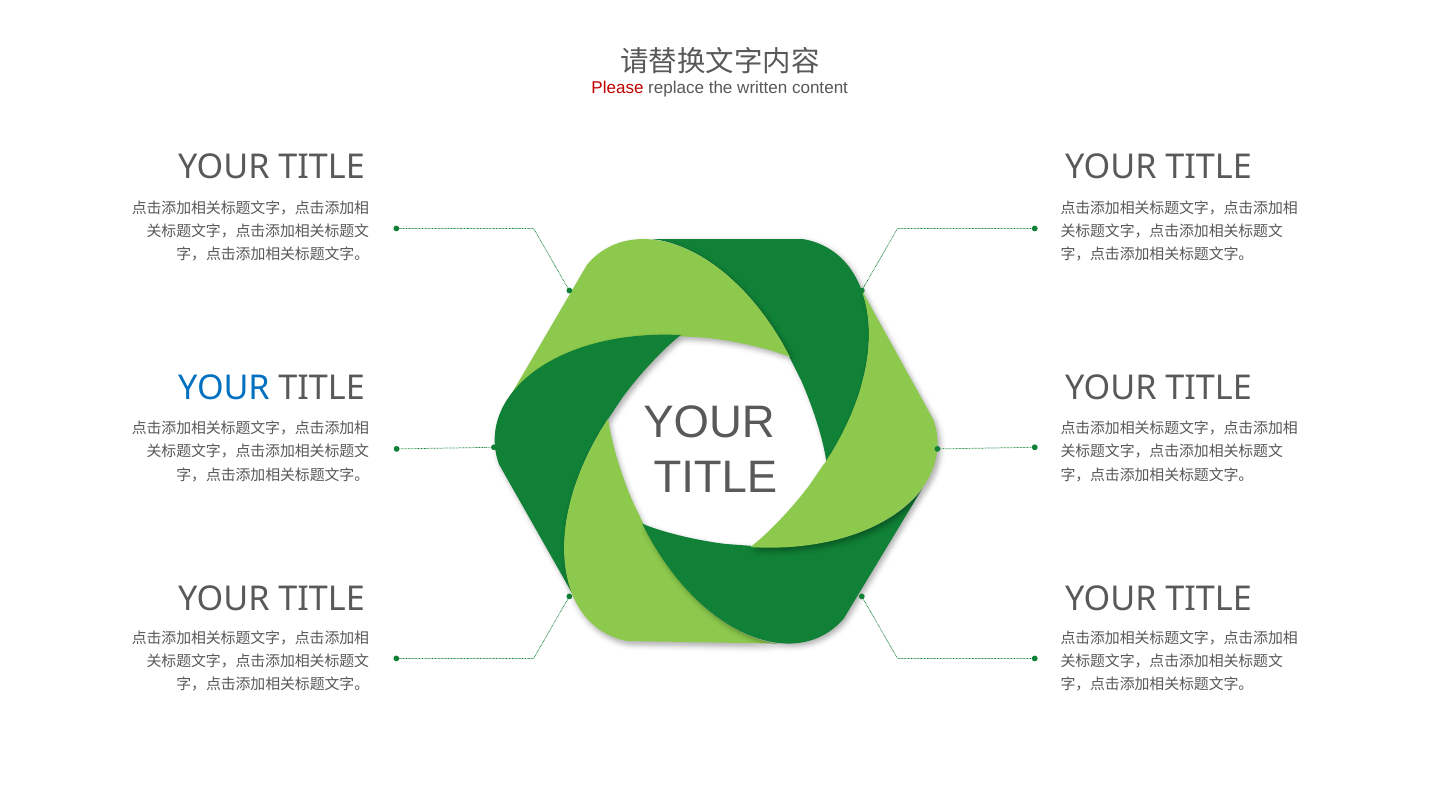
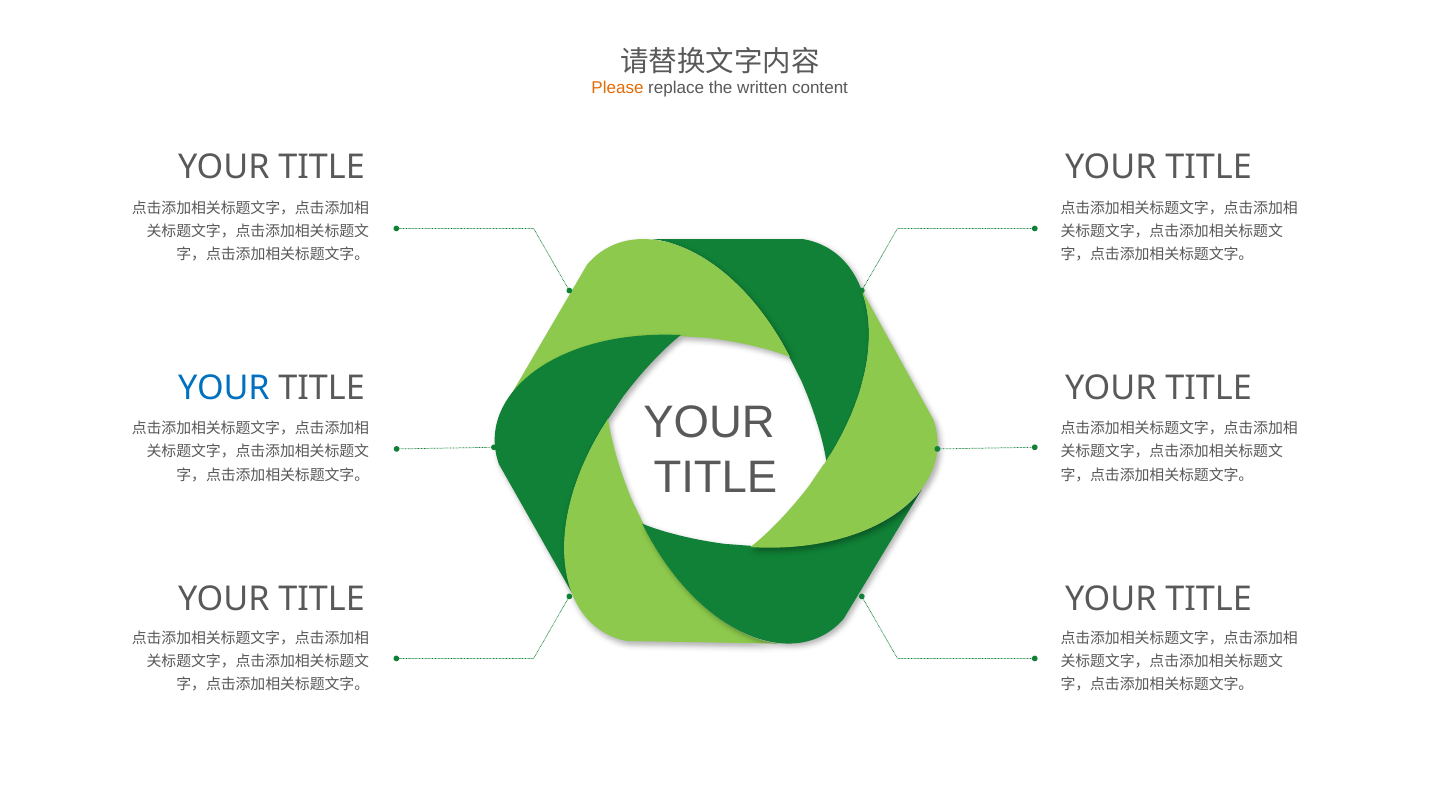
Please colour: red -> orange (617, 88)
